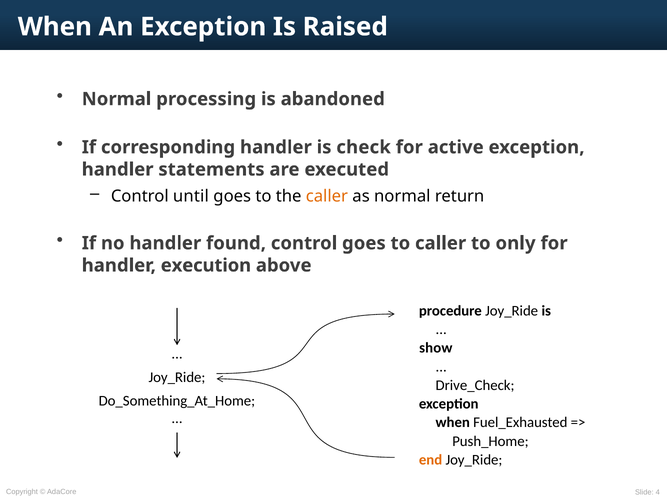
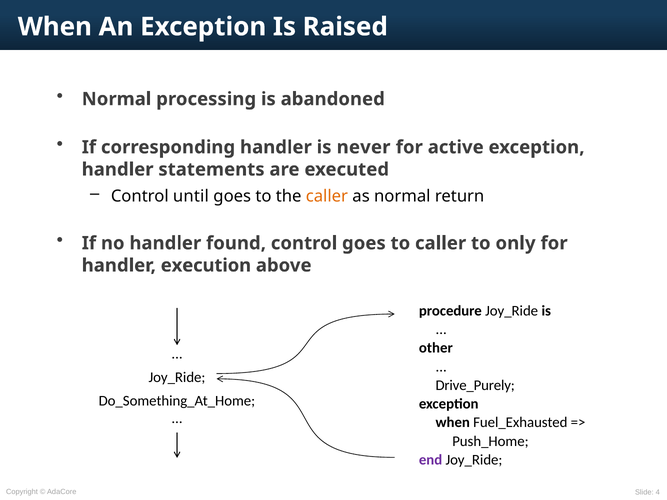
check: check -> never (364, 147)
show: show -> other (436, 348)
Drive_Check: Drive_Check -> Drive_Purely (475, 386)
end colour: orange -> purple (431, 460)
